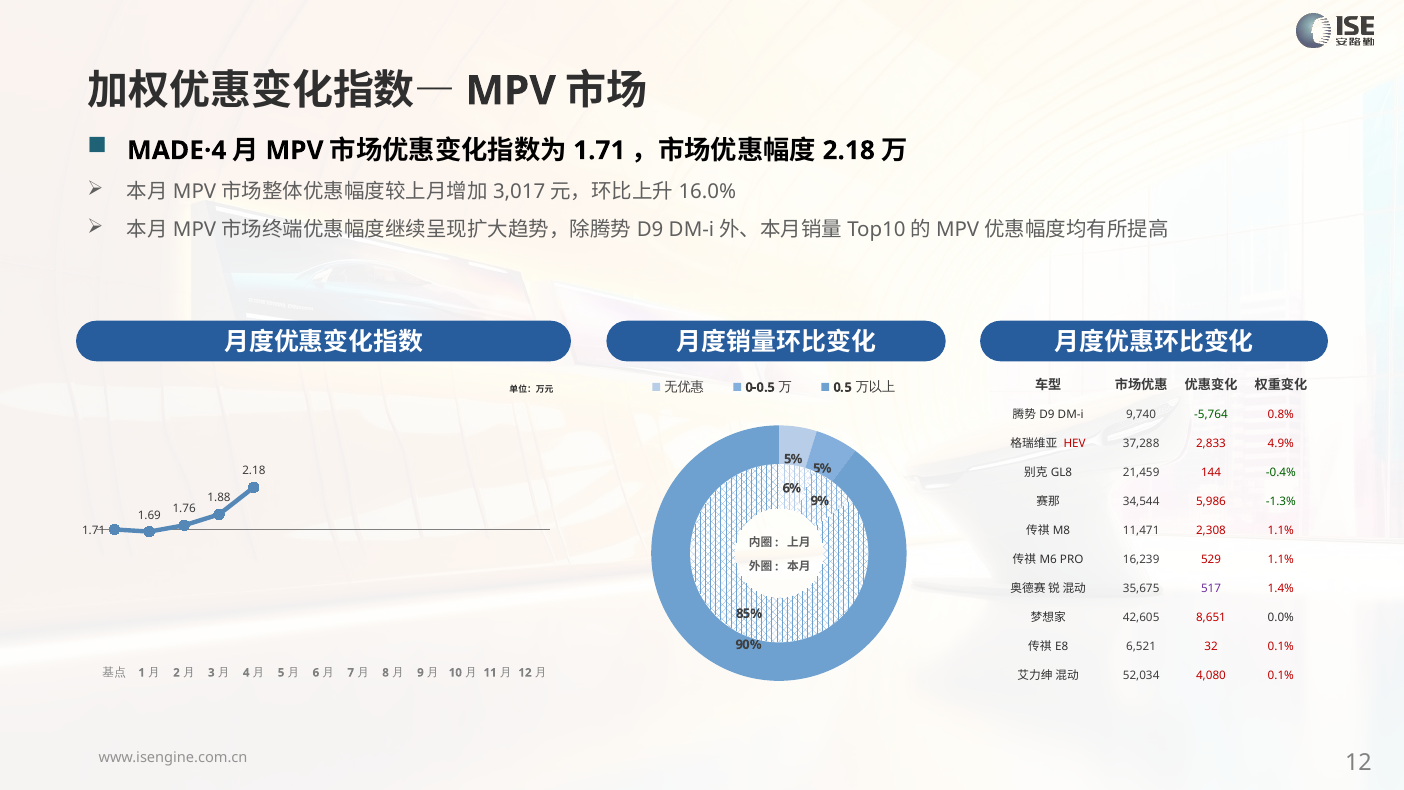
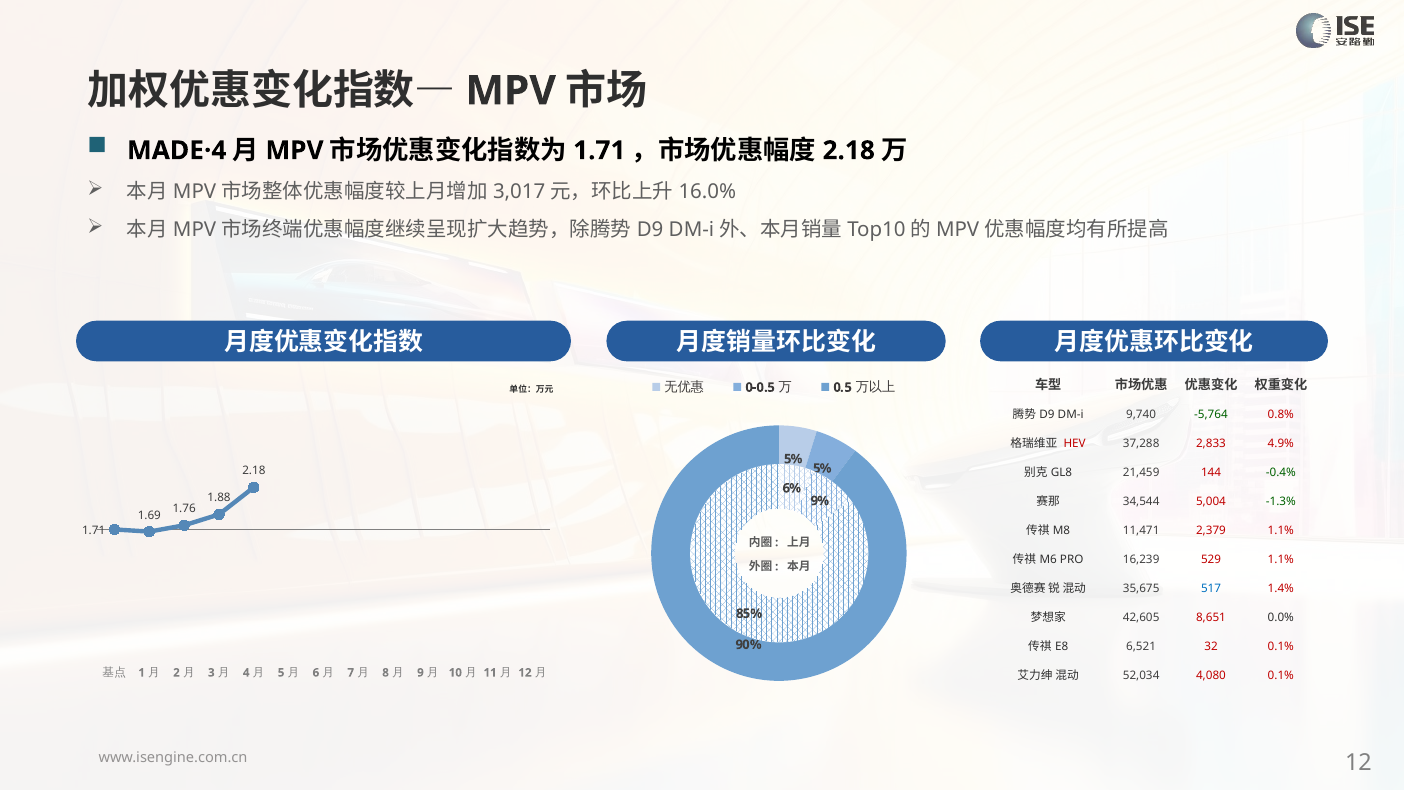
5,986: 5,986 -> 5,004 (1211, 501)
2,308: 2,308 -> 2,379 (1211, 530)
517 colour: purple -> blue (1211, 588)
